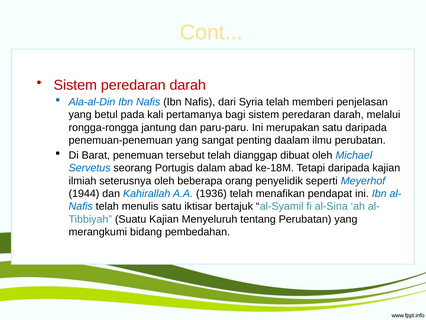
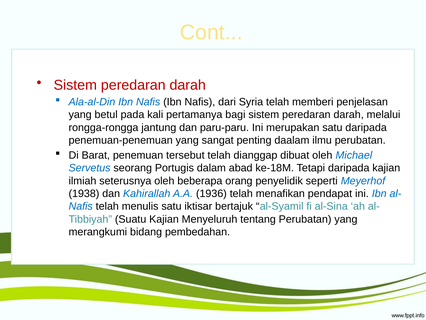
1944: 1944 -> 1938 (84, 193)
